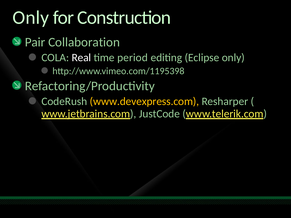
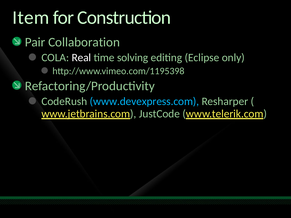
Only: Only -> Item (31, 18)
period: period -> solving (133, 58)
www.devexpress.com colour: yellow -> light blue (144, 102)
